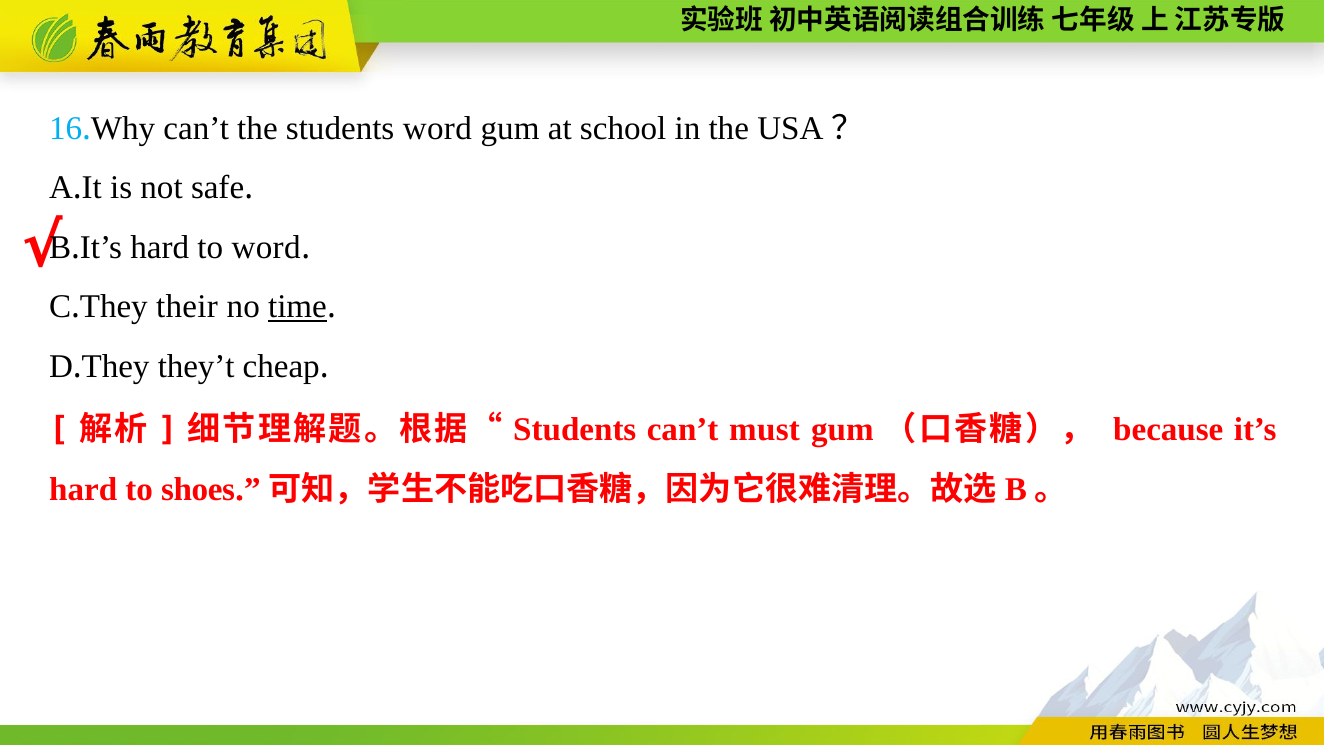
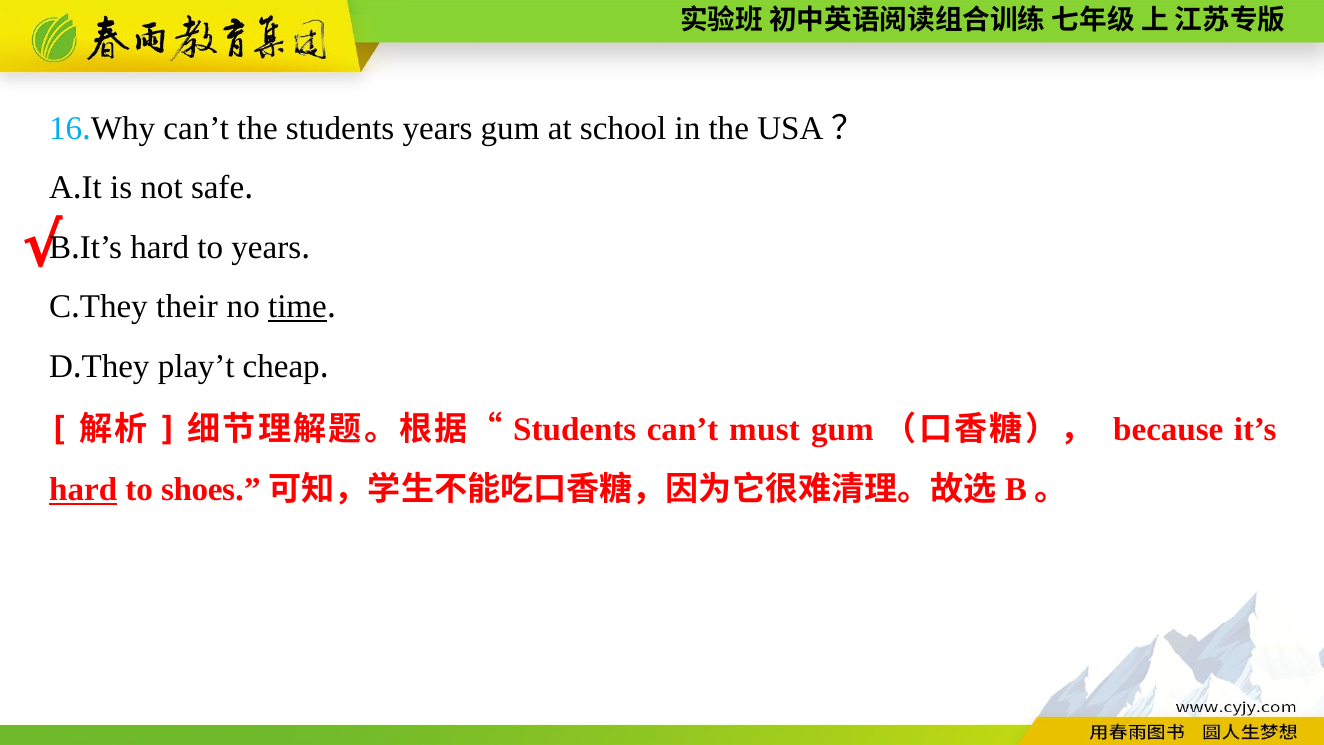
students word: word -> years (438, 128)
to word: word -> years (266, 247)
they’t: they’t -> play’t (196, 366)
hard underline: none -> present (83, 489)
